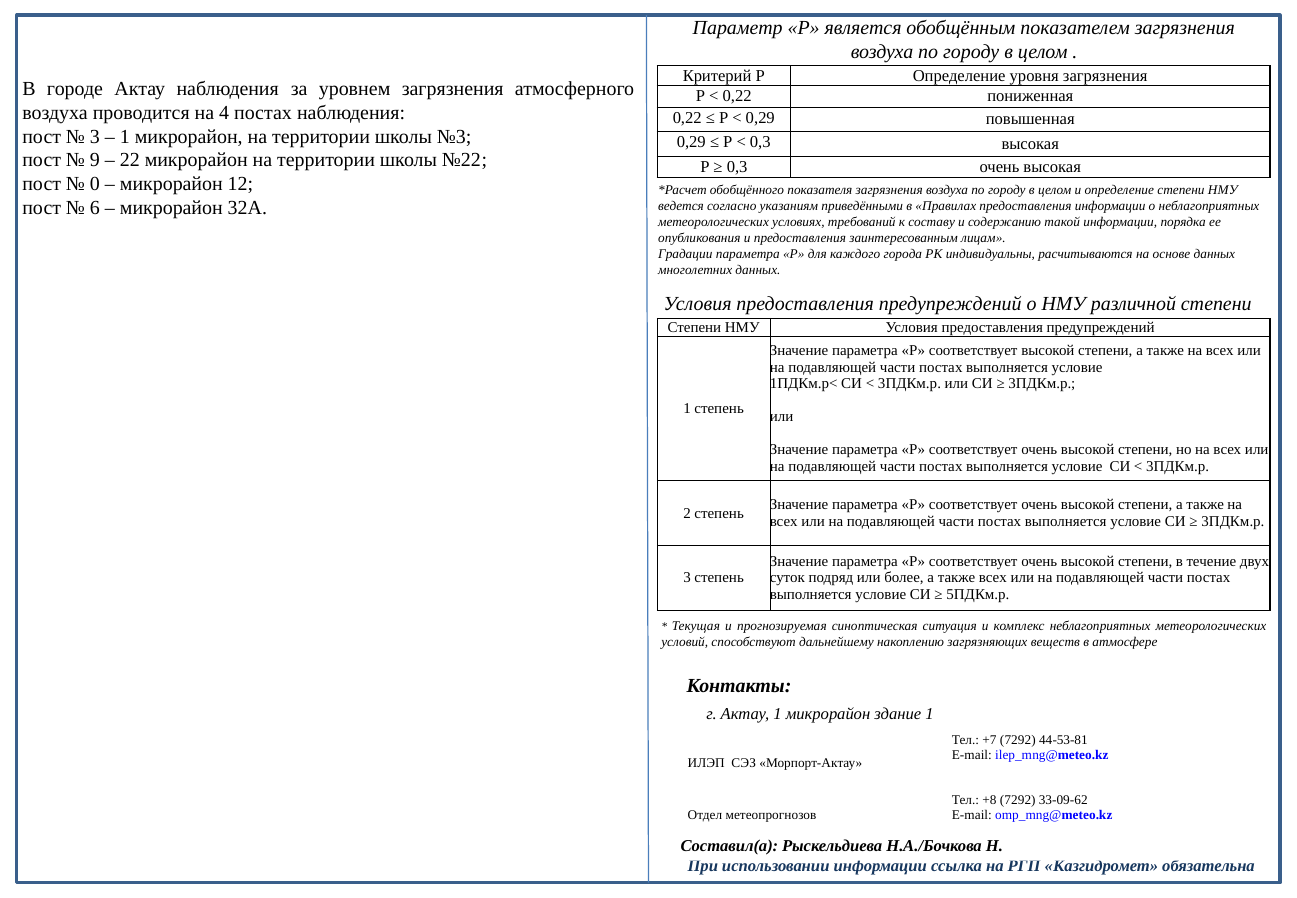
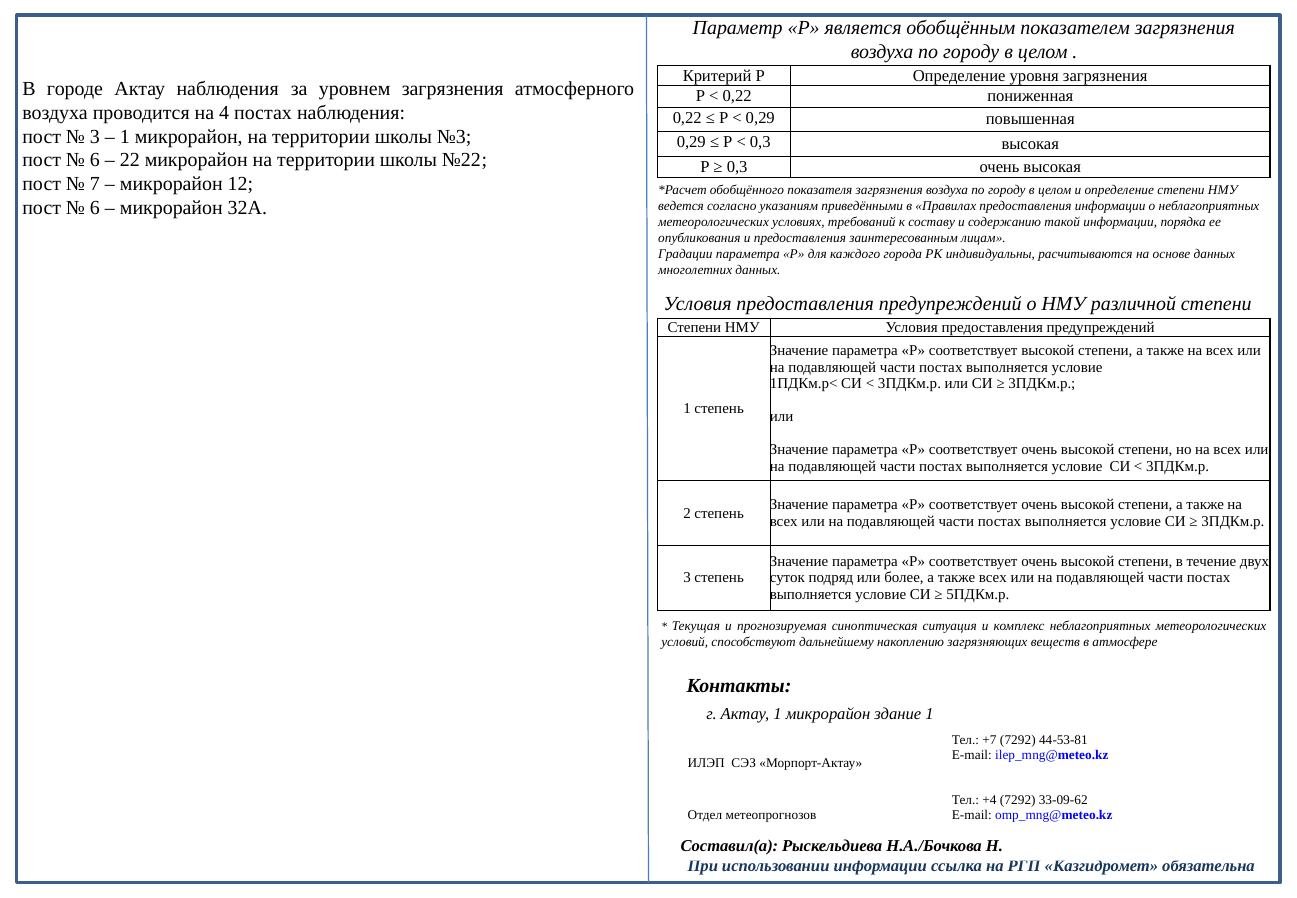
9: 9 -> 6 (95, 160)
0: 0 -> 7 (95, 184)
+8: +8 -> +4 (989, 800)
